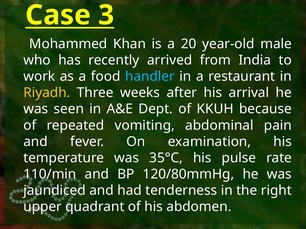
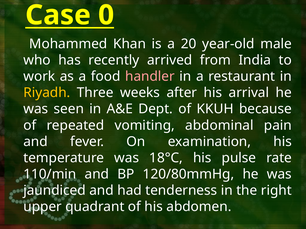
3: 3 -> 0 (106, 15)
handler colour: light blue -> pink (150, 77)
35°C: 35°C -> 18°C (166, 158)
